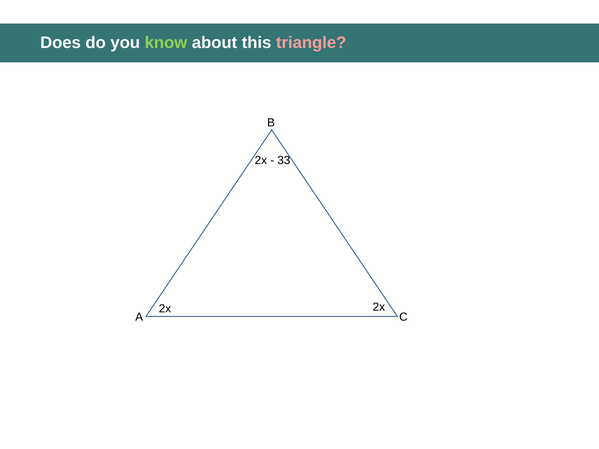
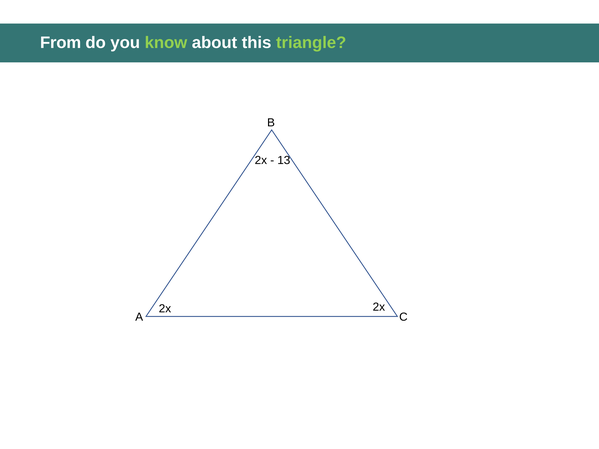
Does: Does -> From (61, 43)
triangle colour: pink -> light green (311, 43)
33: 33 -> 13 (284, 161)
